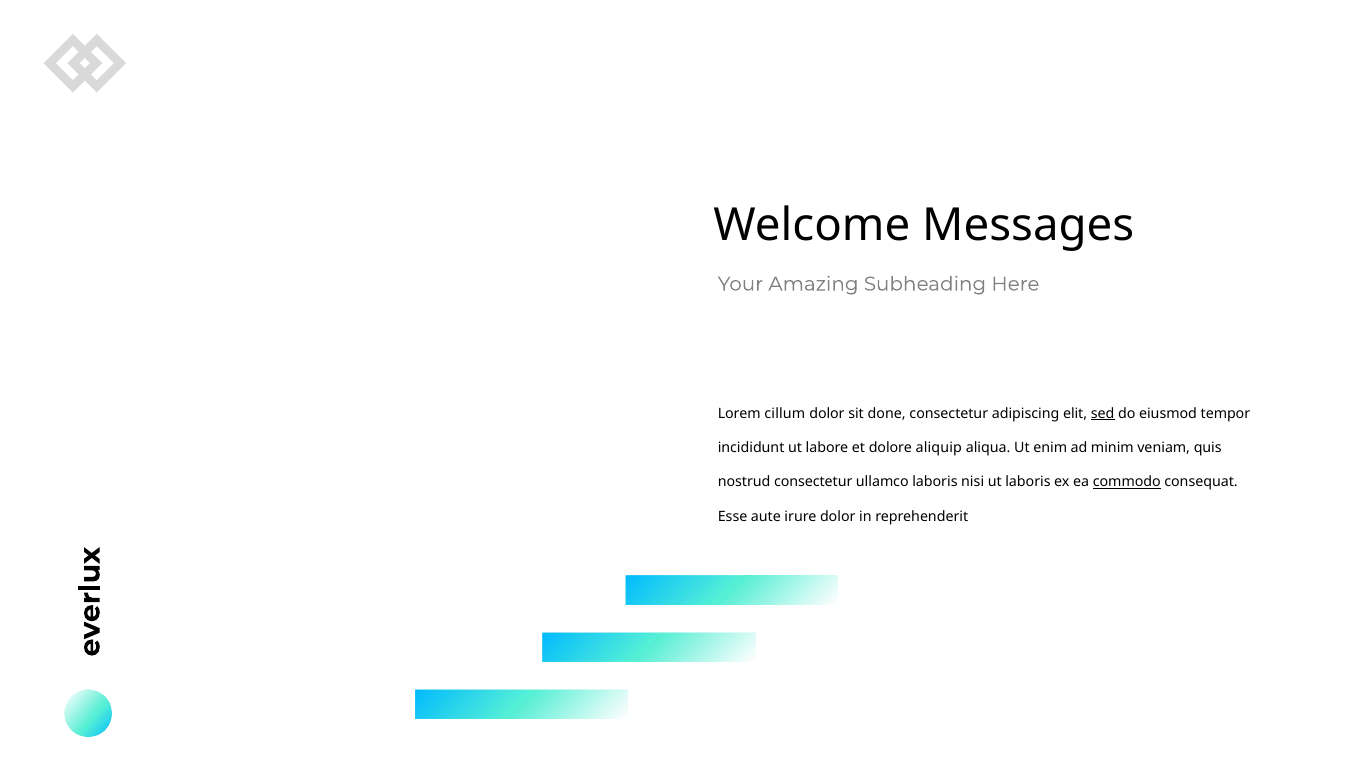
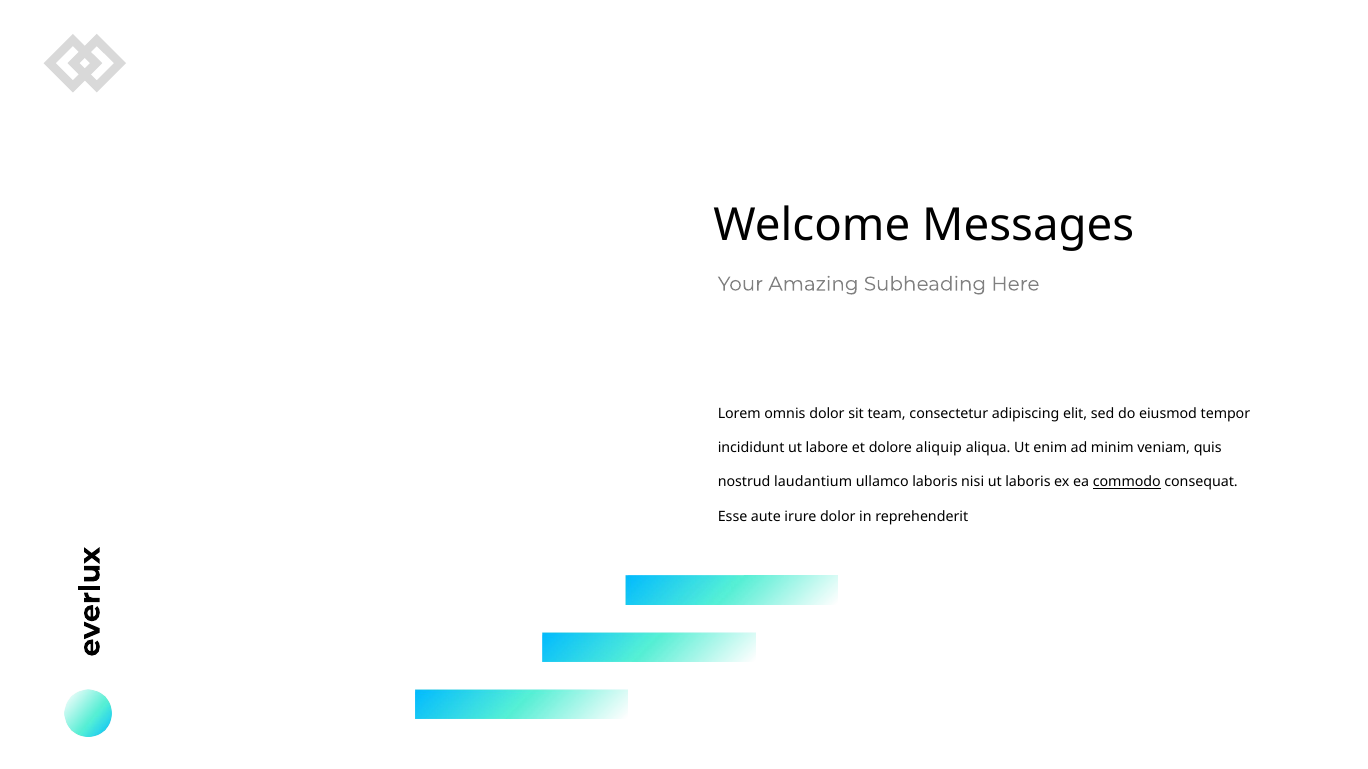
cillum: cillum -> omnis (785, 414)
done: done -> team (887, 414)
sed underline: present -> none (1103, 414)
nostrud consectetur: consectetur -> laudantium (813, 482)
